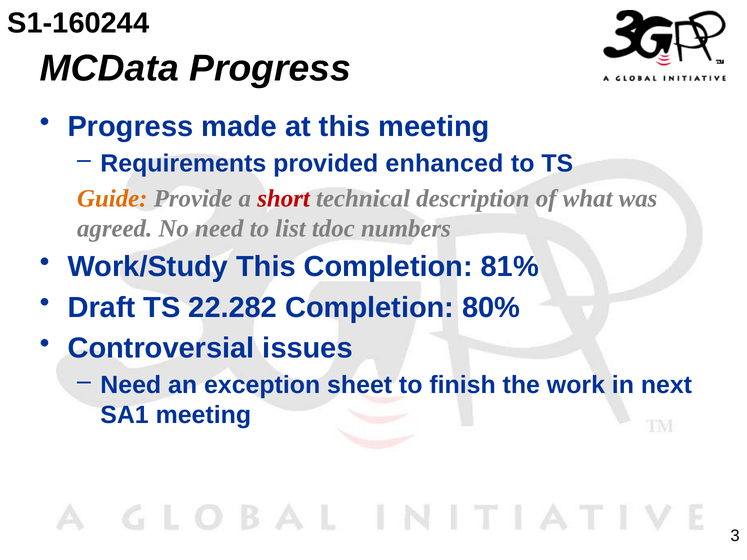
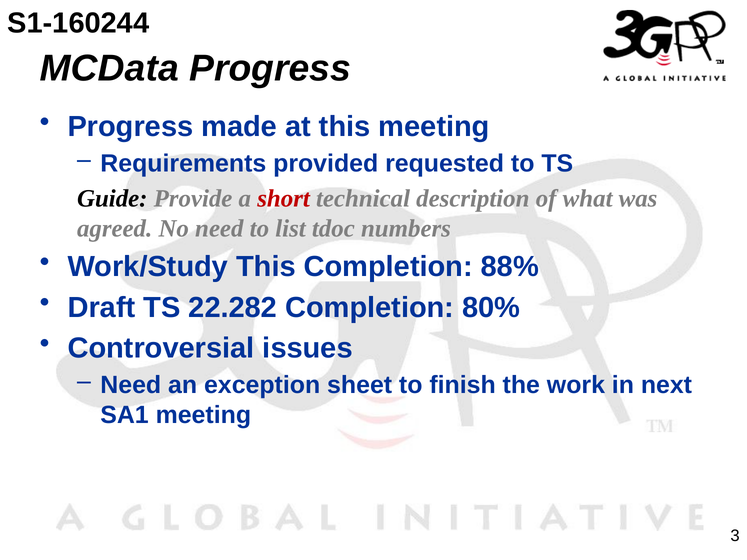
enhanced: enhanced -> requested (445, 164)
Guide colour: orange -> black (112, 199)
81%: 81% -> 88% (510, 267)
